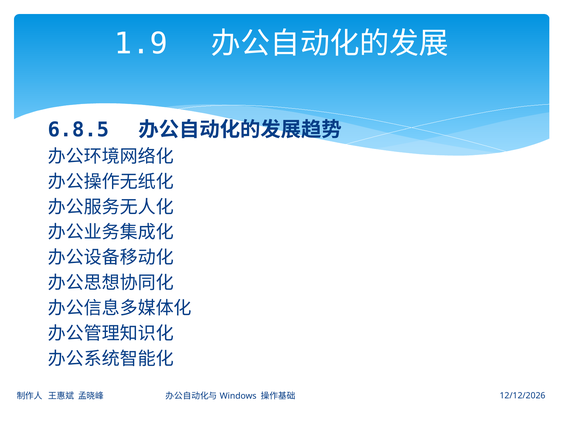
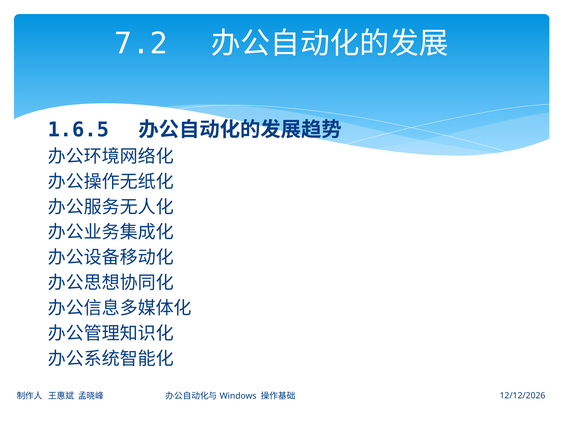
1.9: 1.9 -> 7.2 (141, 44)
6.8.5: 6.8.5 -> 1.6.5 (78, 130)
